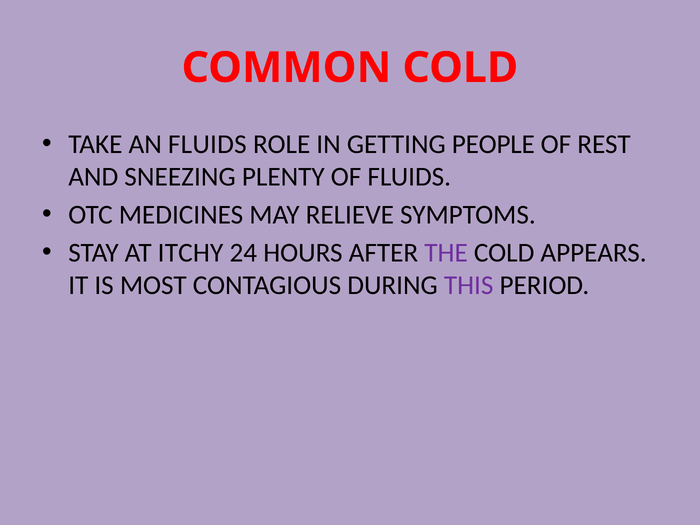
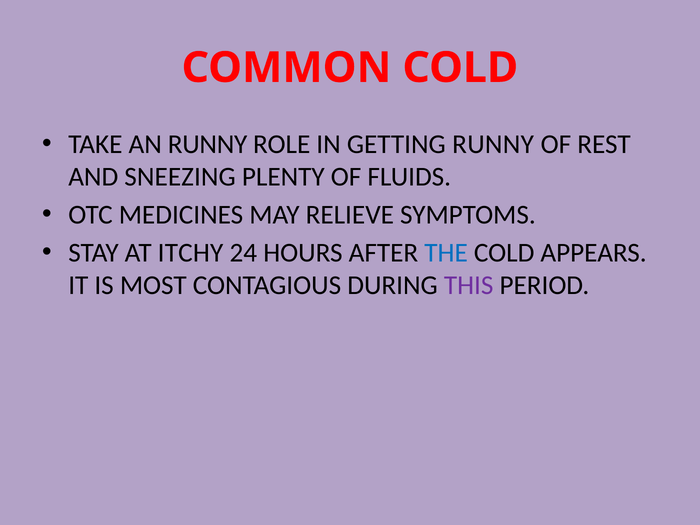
AN FLUIDS: FLUIDS -> RUNNY (208, 144)
GETTING PEOPLE: PEOPLE -> RUNNY (493, 144)
THE colour: purple -> blue (446, 253)
